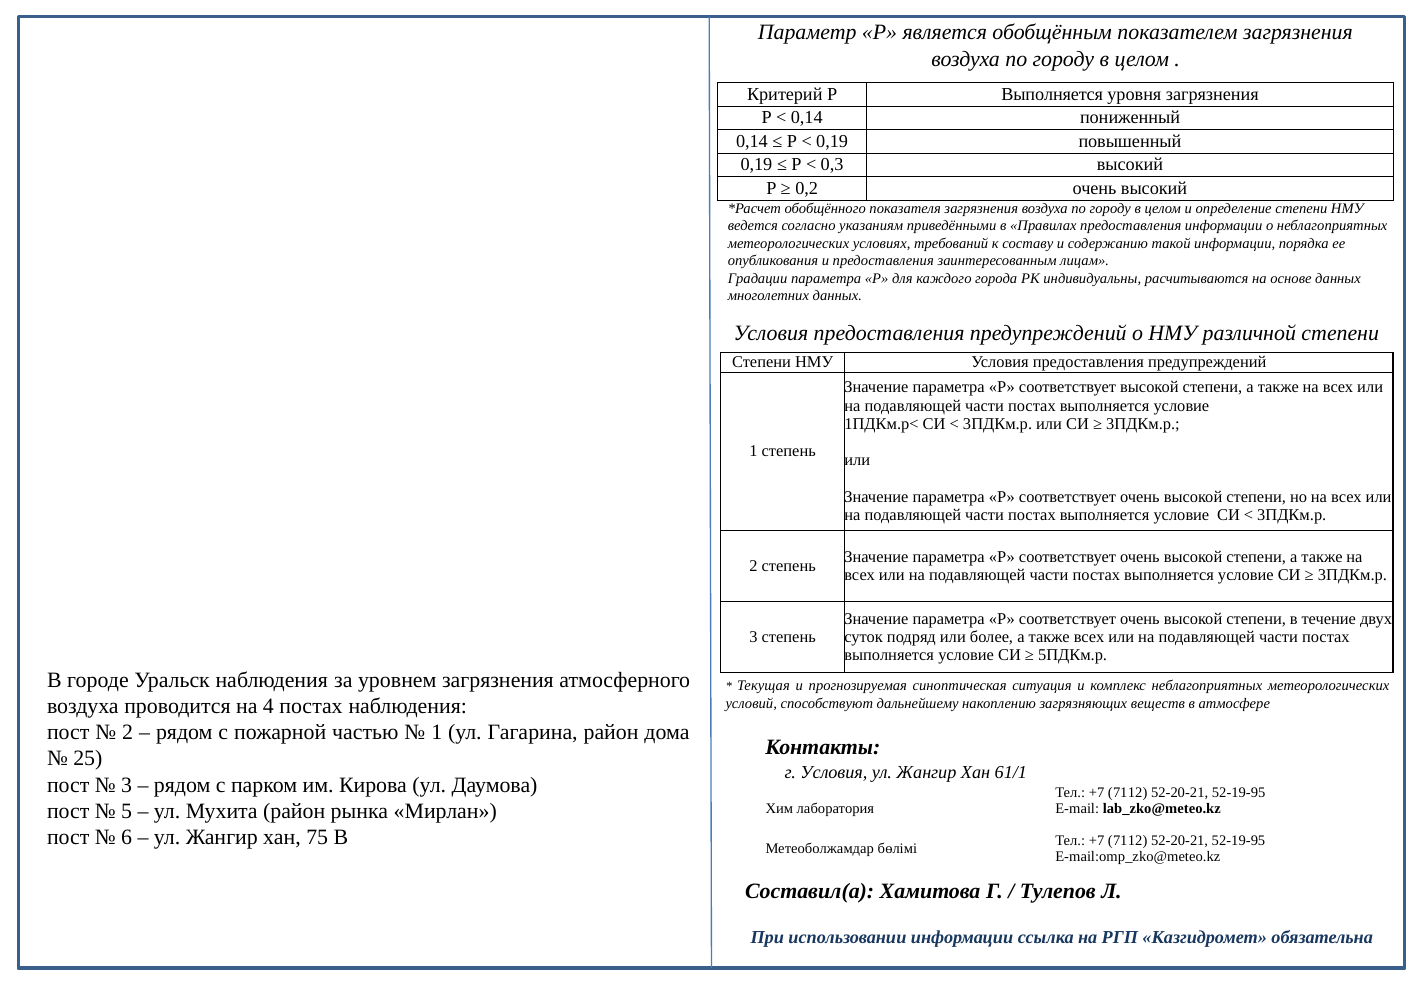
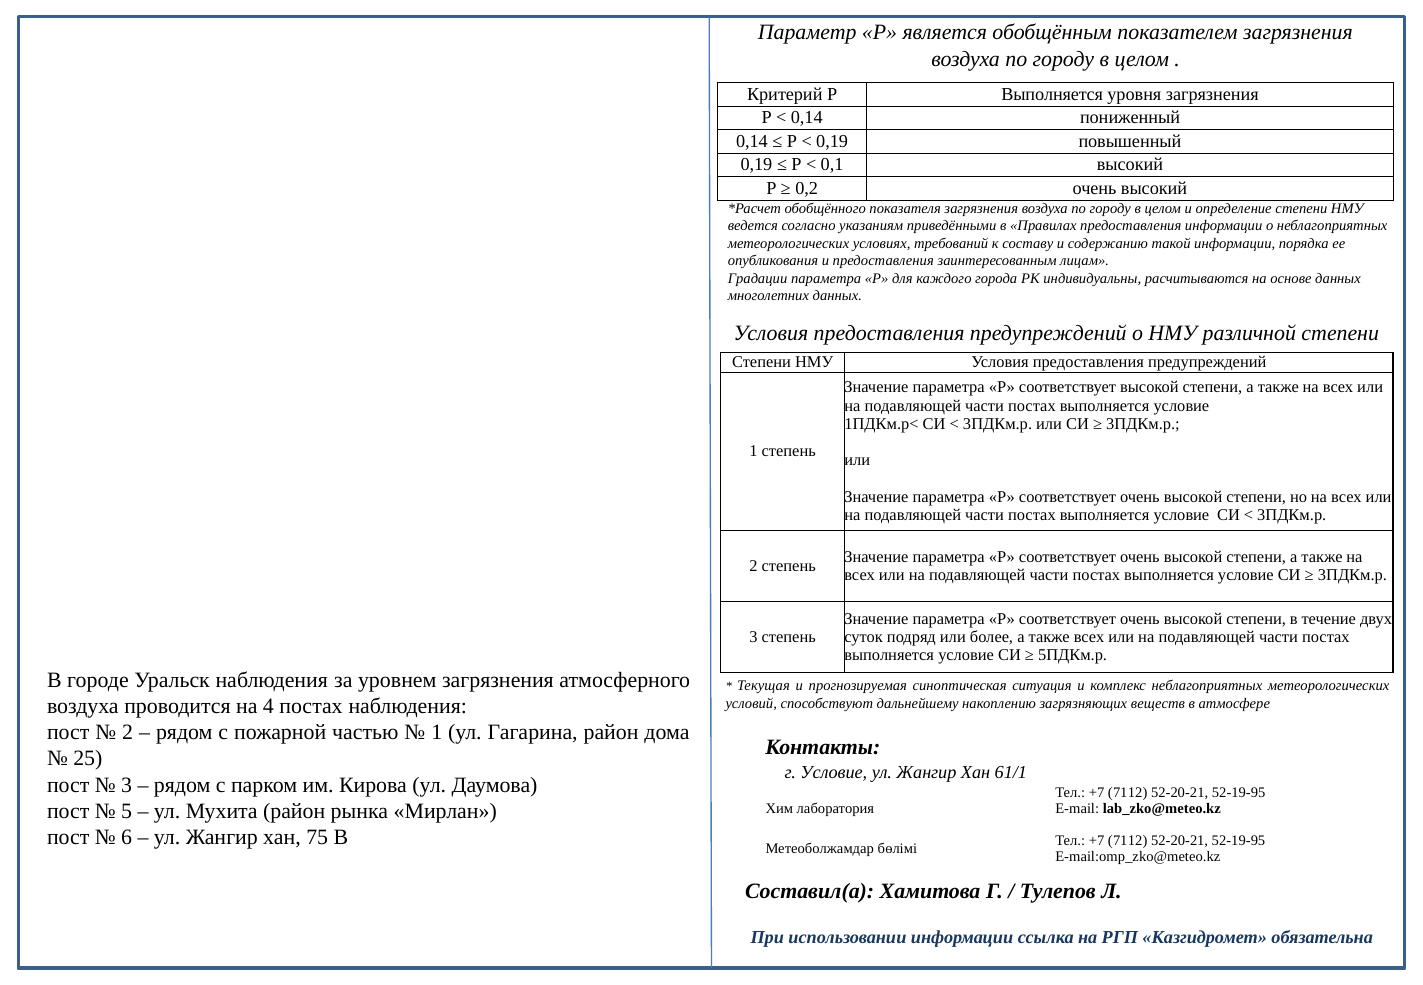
0,3: 0,3 -> 0,1 (832, 165)
г Условия: Условия -> Условие (834, 773)
